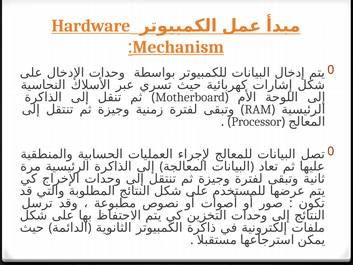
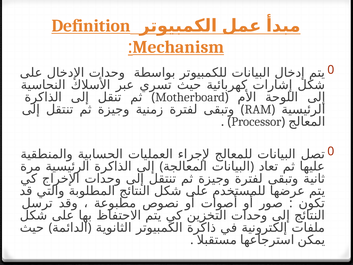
Hardware: Hardware -> Definition (91, 26)
